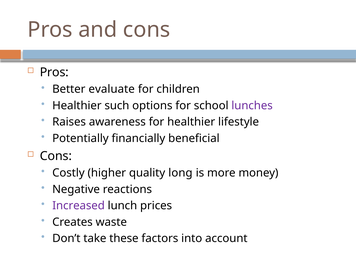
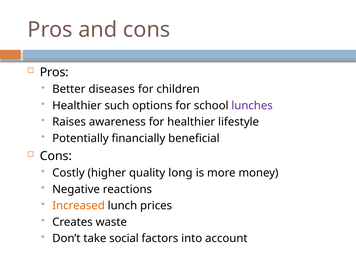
evaluate: evaluate -> diseases (112, 89)
Increased colour: purple -> orange (79, 206)
these: these -> social (124, 238)
